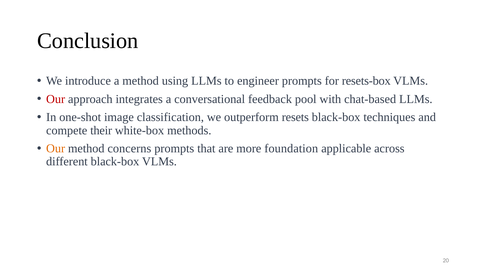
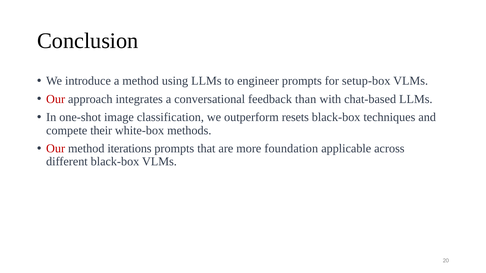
resets-box: resets-box -> setup-box (366, 81)
pool: pool -> than (306, 99)
Our colour: orange -> red (56, 149)
concerns: concerns -> iterations (130, 149)
